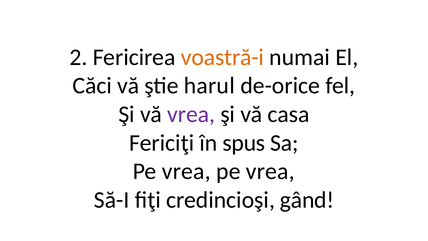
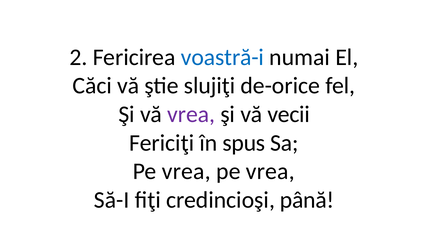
voastră-i colour: orange -> blue (222, 57)
harul: harul -> slujiţi (209, 86)
casa: casa -> vecii (289, 114)
gând: gând -> până (307, 200)
